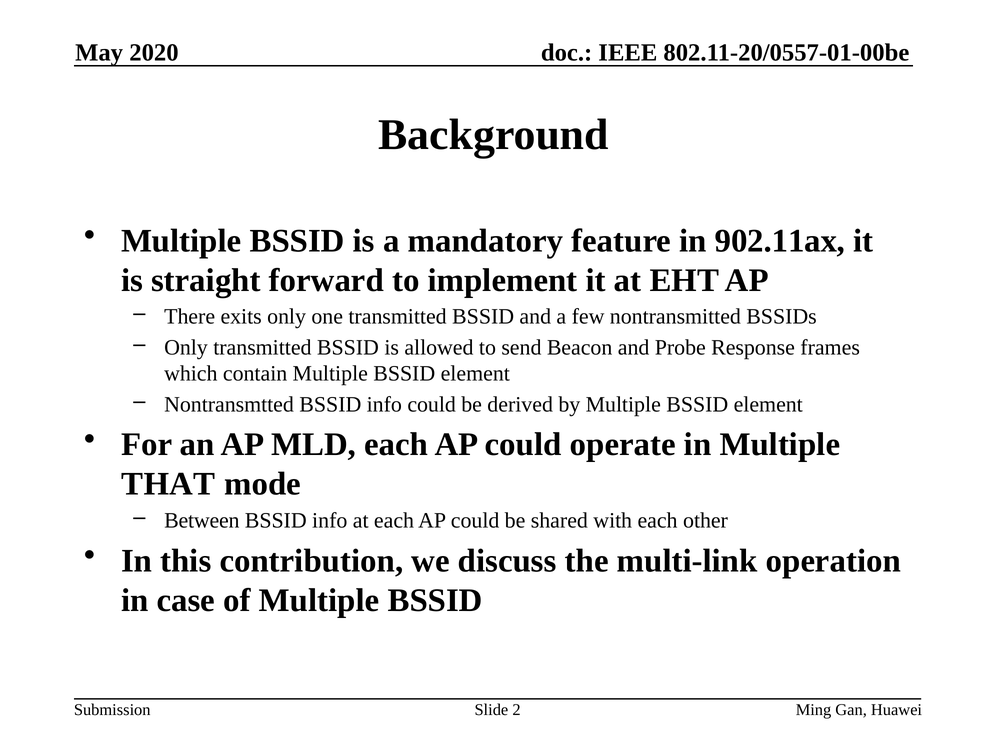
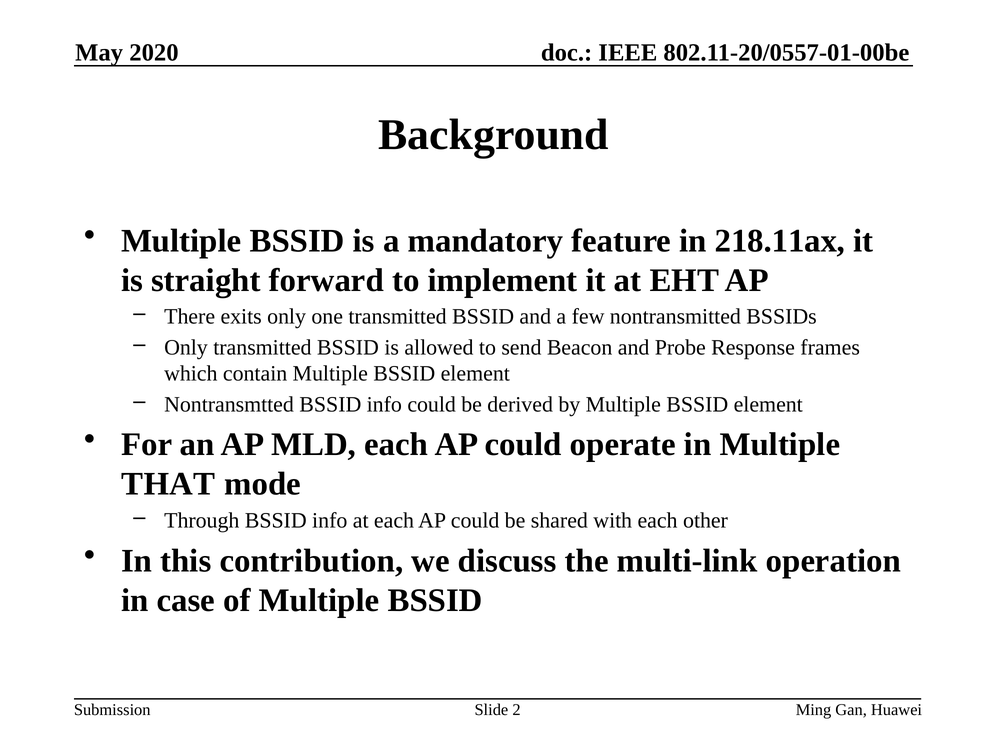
902.11ax: 902.11ax -> 218.11ax (780, 241)
Between: Between -> Through (202, 521)
